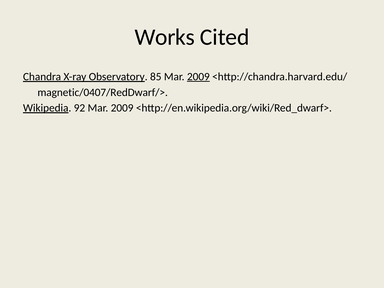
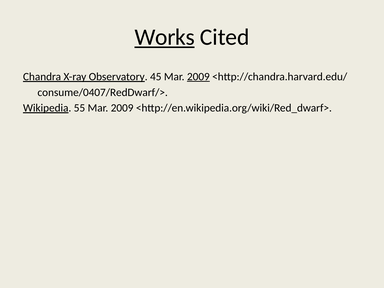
Works underline: none -> present (165, 37)
85: 85 -> 45 (156, 77)
magnetic/0407/RedDwarf/>: magnetic/0407/RedDwarf/> -> consume/0407/RedDwarf/> (103, 92)
92: 92 -> 55 (79, 108)
